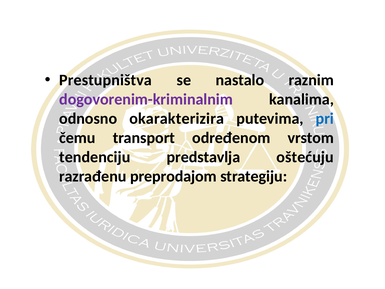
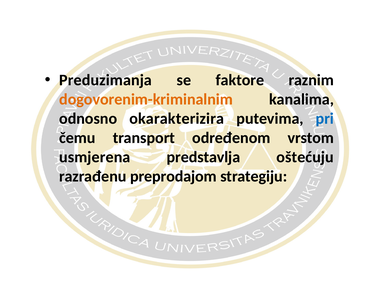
Prestupništva: Prestupništva -> Preduzimanja (106, 80)
nastalo: nastalo -> faktore (240, 80)
dogovorenim-kriminalnim colour: purple -> orange (146, 99)
tendenciju: tendenciju -> usmjerena (95, 157)
